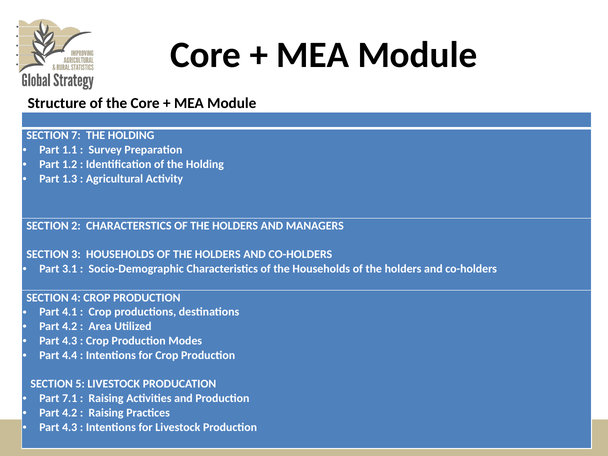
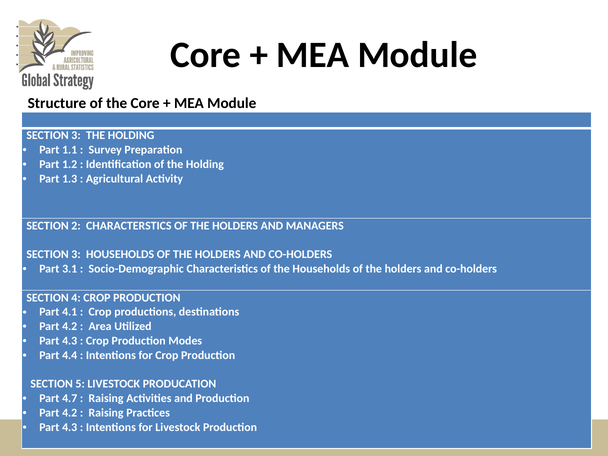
7: 7 -> 3 (76, 136)
7.1: 7.1 -> 4.7 (70, 398)
